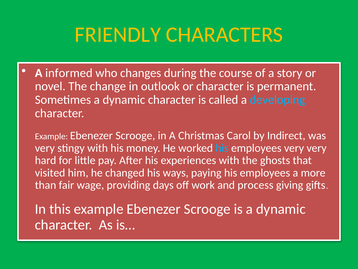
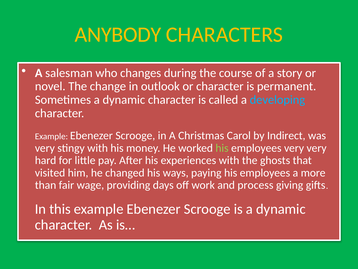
FRIENDLY: FRIENDLY -> ANYBODY (118, 35)
informed: informed -> salesman (69, 73)
his colour: light blue -> light green (222, 148)
